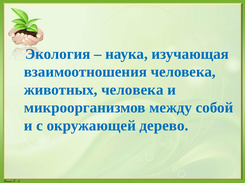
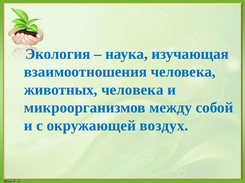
дерево: дерево -> воздух (164, 126)
